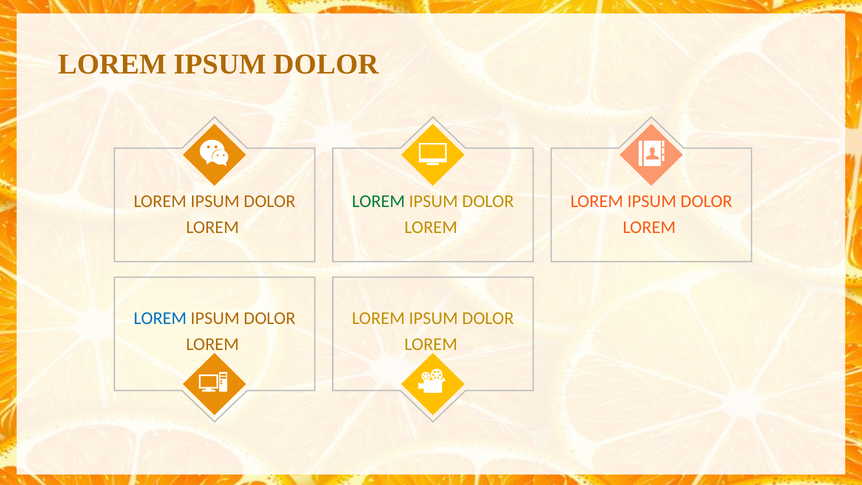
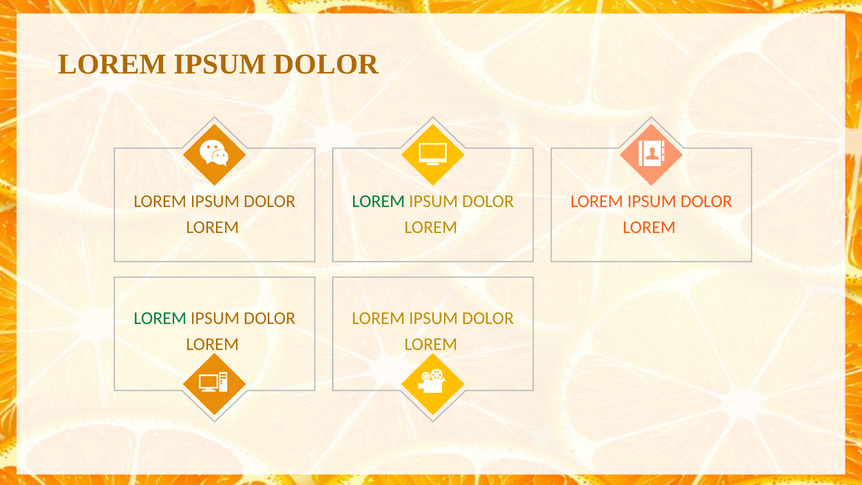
LOREM colour: blue -> green (160, 318)
